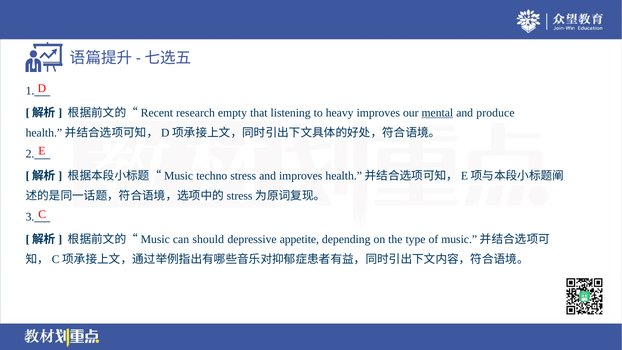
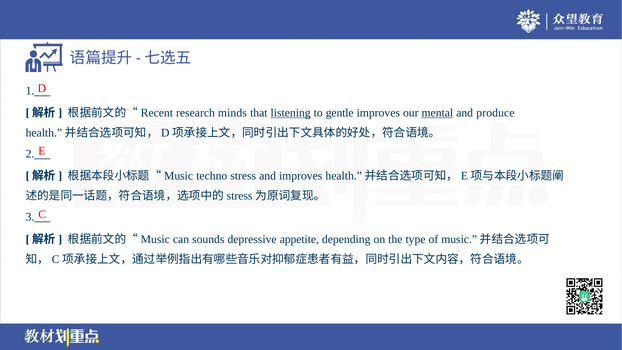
empty: empty -> minds (232, 113)
listening underline: none -> present (291, 113)
heavy: heavy -> gentle (340, 113)
should: should -> sounds (208, 239)
